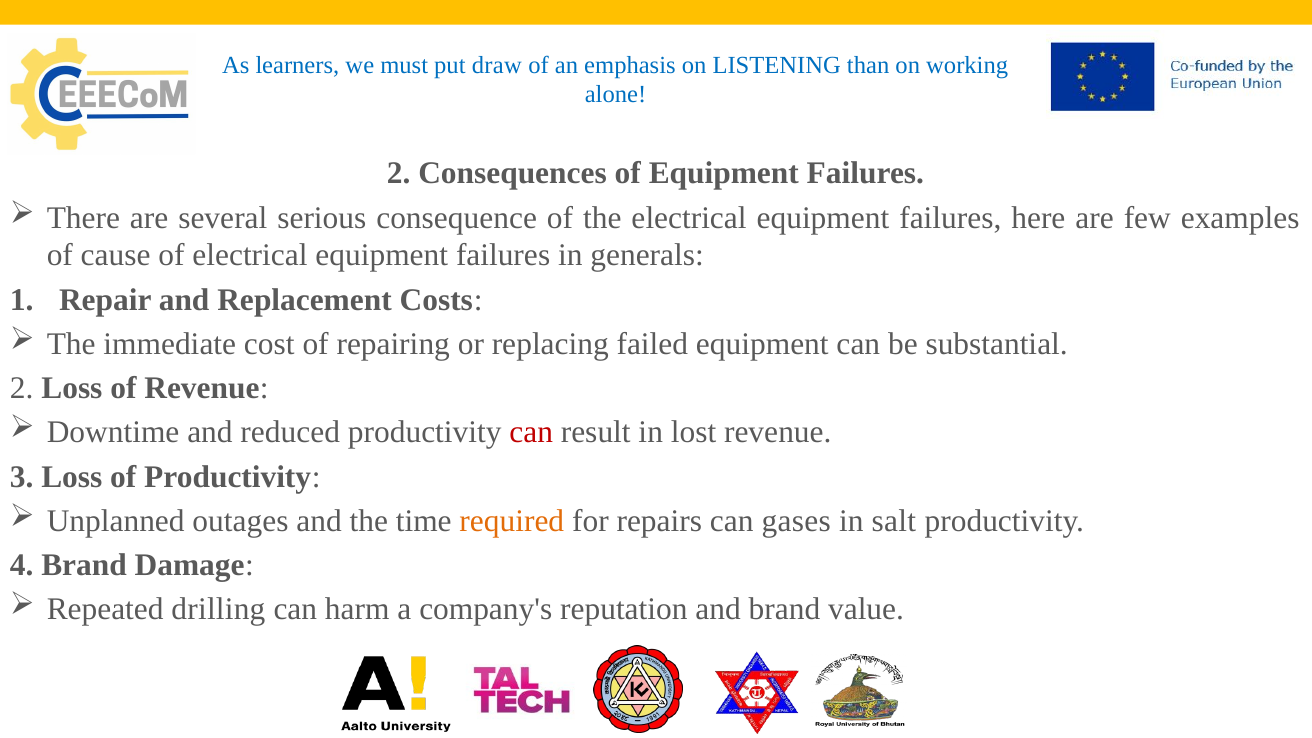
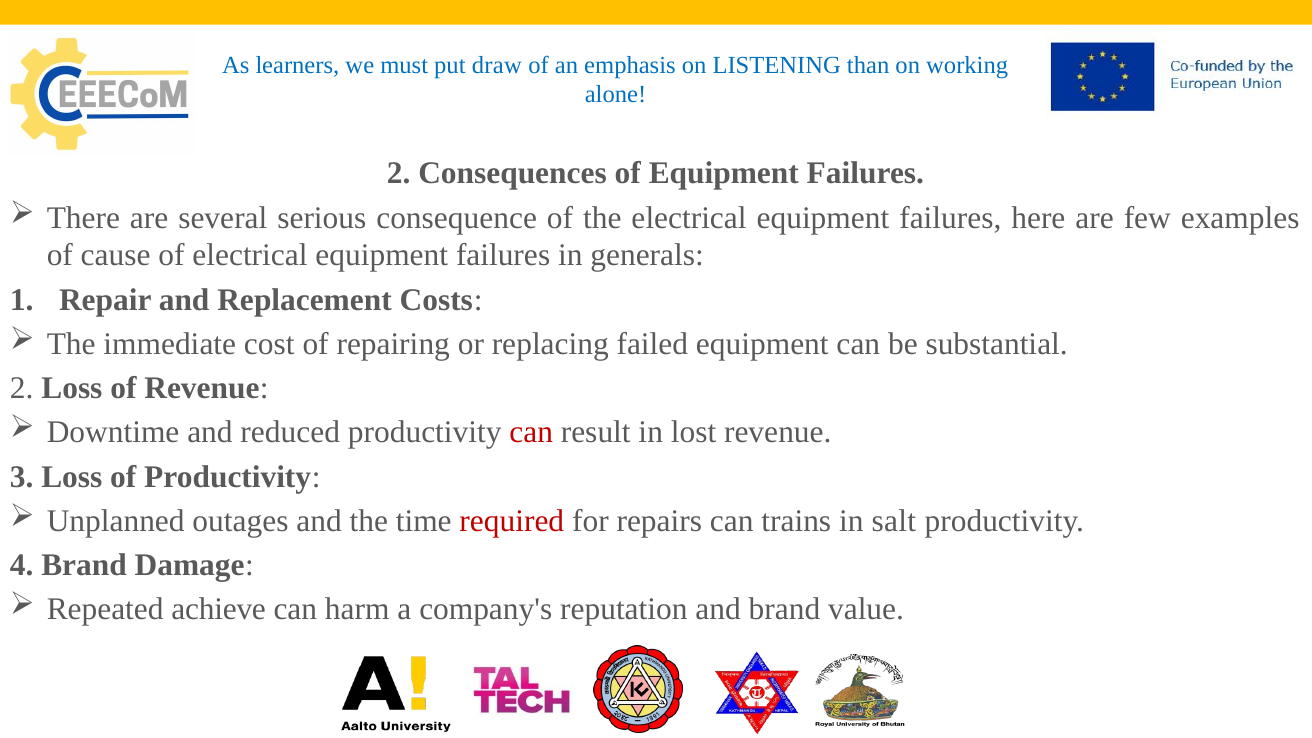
required colour: orange -> red (512, 521)
gases: gases -> trains (796, 521)
drilling: drilling -> achieve (219, 609)
